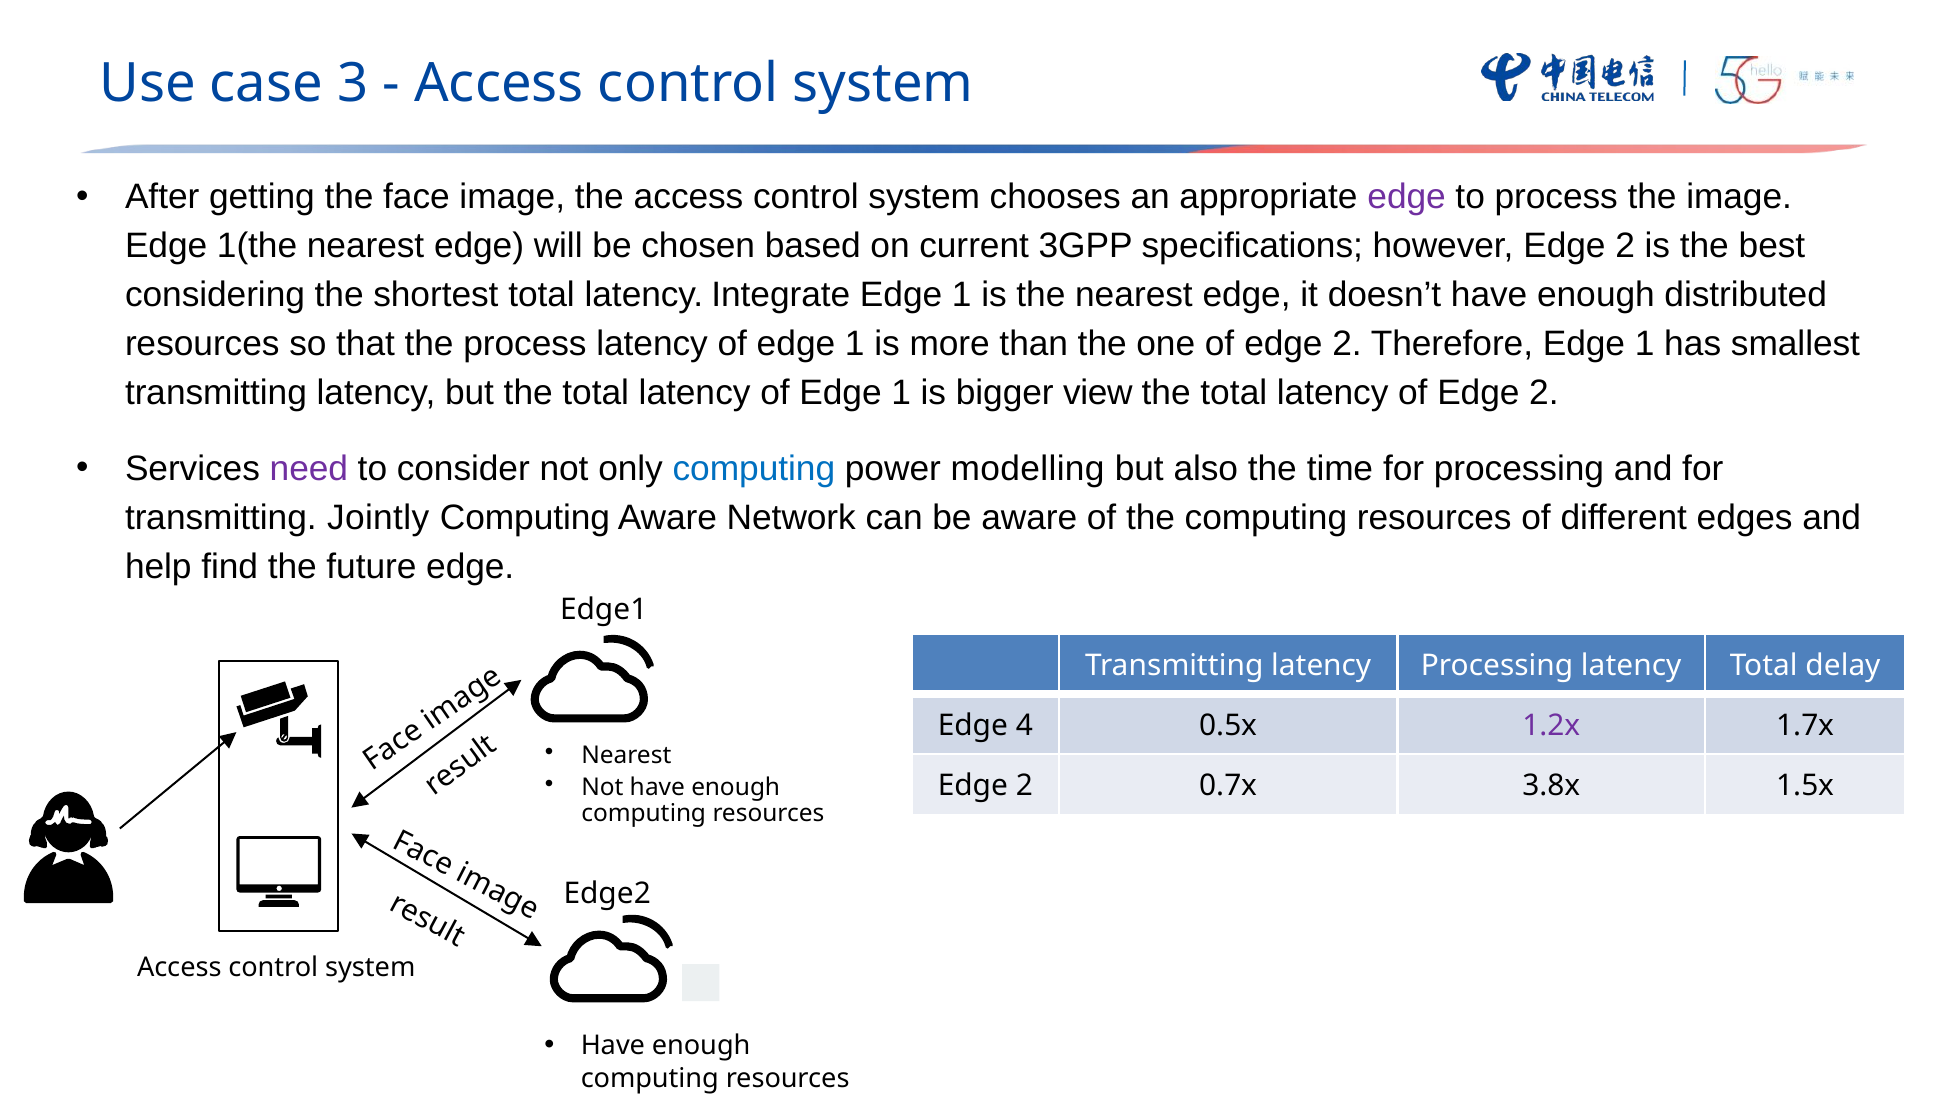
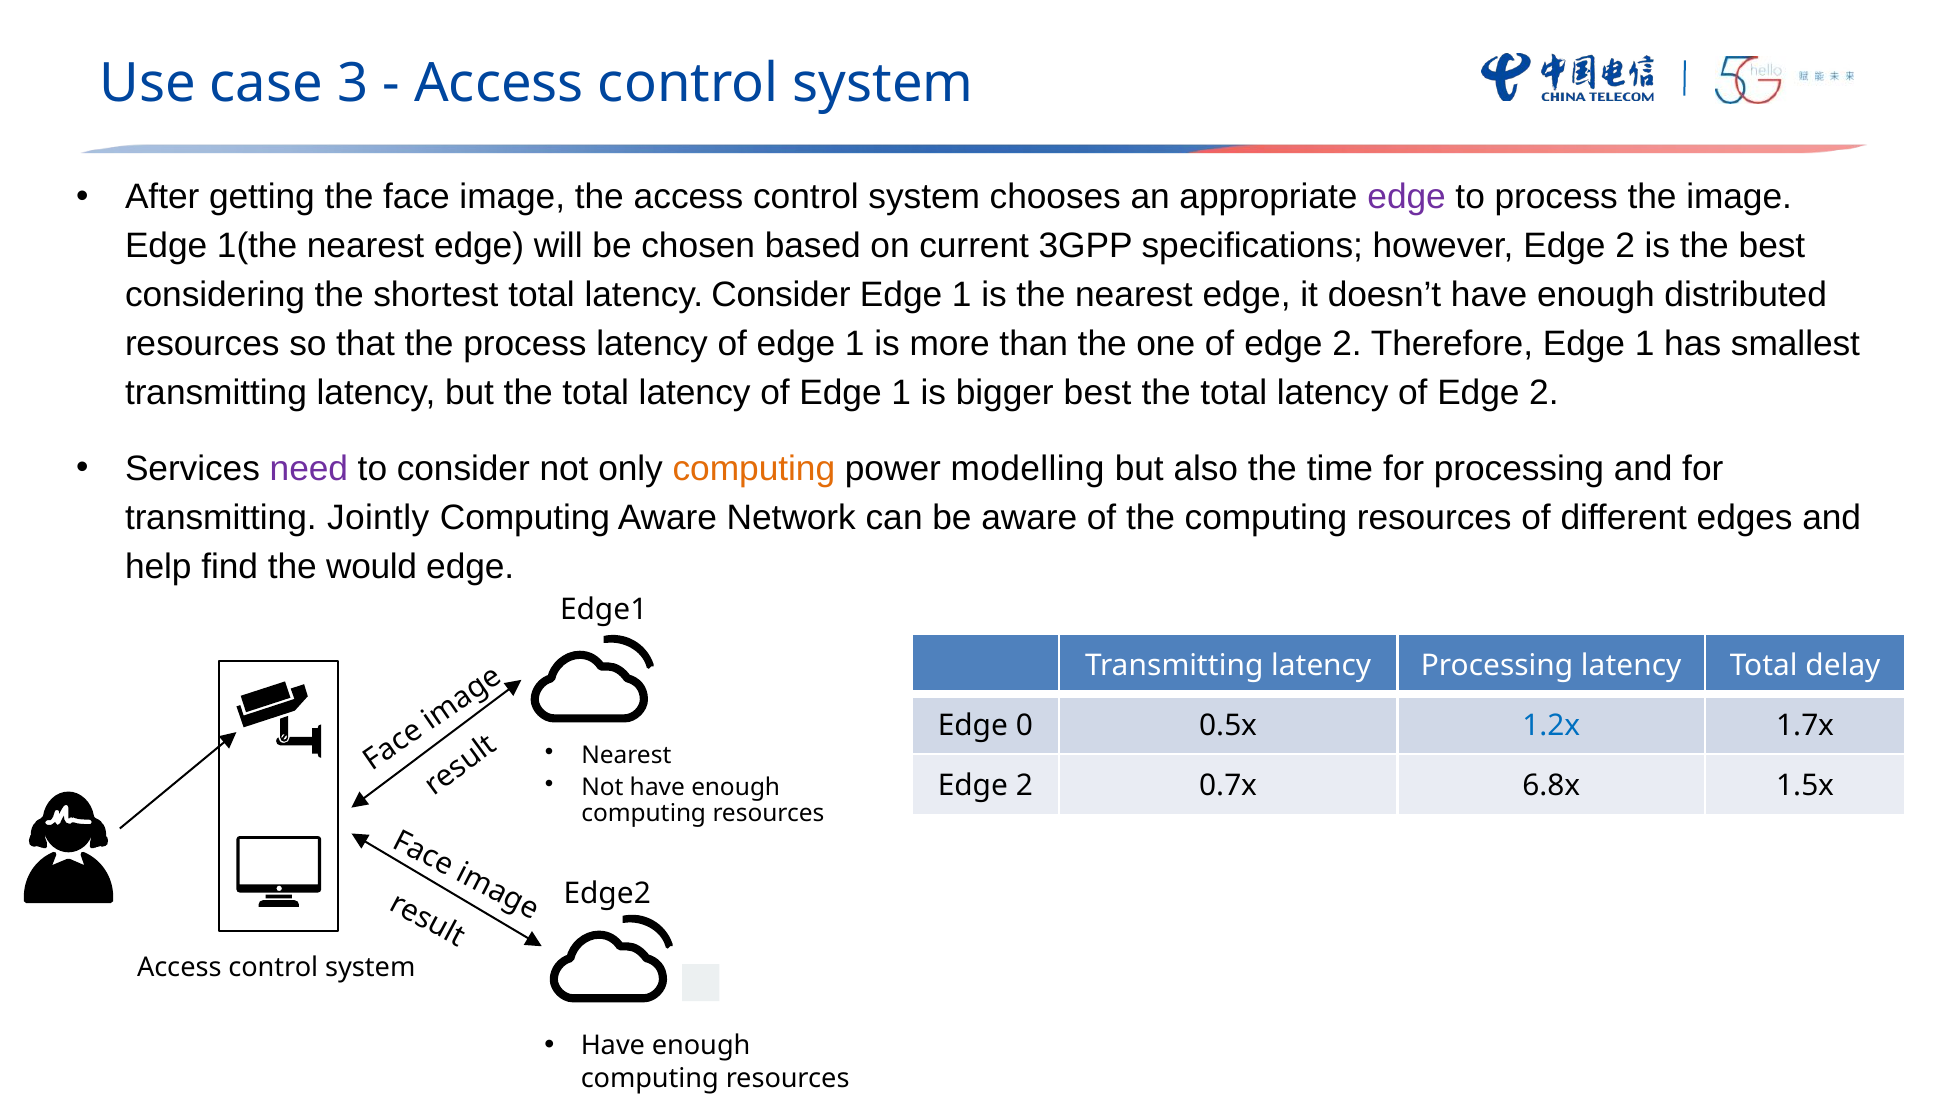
latency Integrate: Integrate -> Consider (781, 295)
bigger view: view -> best (1098, 393)
computing colour: blue -> orange (754, 469)
future: future -> would (372, 566)
4: 4 -> 0 (1024, 726)
1.2x colour: purple -> blue (1551, 726)
3.8x: 3.8x -> 6.8x (1551, 786)
